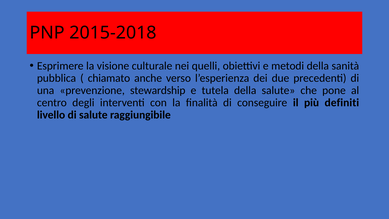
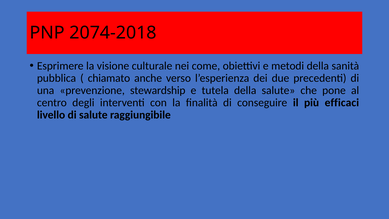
2015-2018: 2015-2018 -> 2074-2018 (113, 33)
quelli: quelli -> come (206, 66)
definiti: definiti -> efficaci (342, 103)
